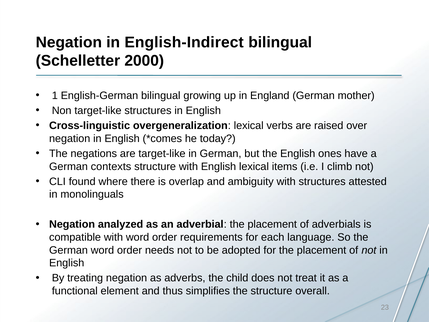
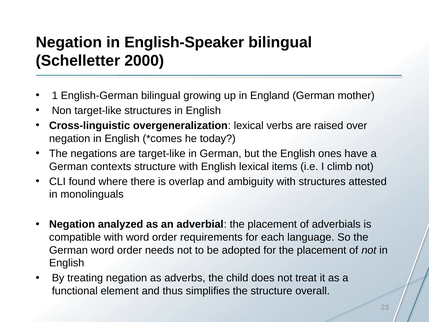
English-Indirect: English-Indirect -> English-Speaker (184, 42)
